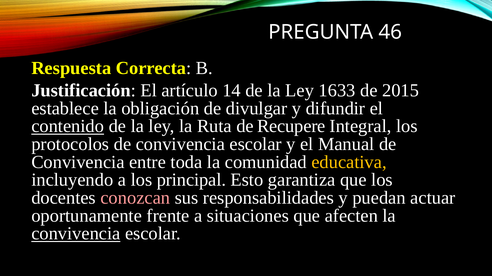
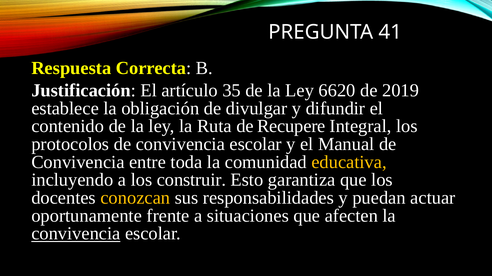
46: 46 -> 41 (390, 32)
14: 14 -> 35 (232, 91)
1633: 1633 -> 6620 (337, 91)
2015: 2015 -> 2019 (401, 91)
contenido underline: present -> none (68, 127)
principal: principal -> construir (191, 180)
conozcan colour: pink -> yellow (135, 198)
